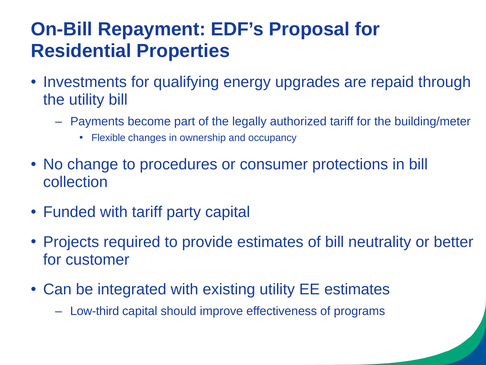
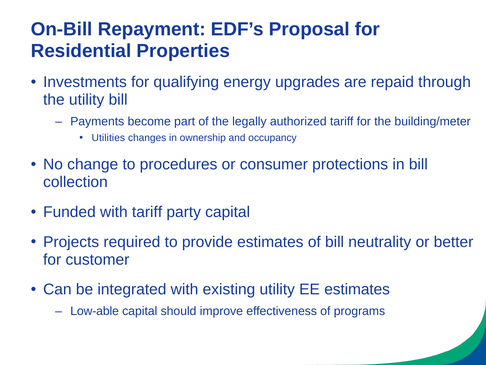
Flexible: Flexible -> Utilities (108, 138)
Low-third: Low-third -> Low-able (95, 311)
